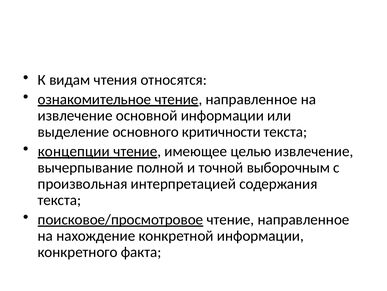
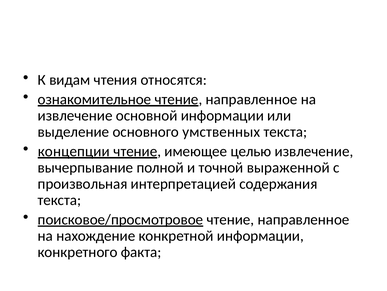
критичности: критичности -> умственных (221, 132)
выборочным: выборочным -> выраженной (288, 167)
